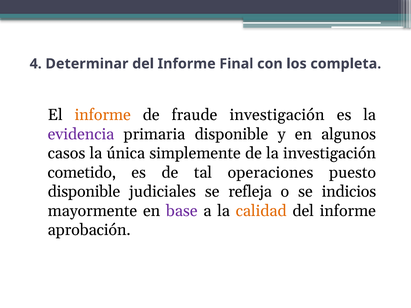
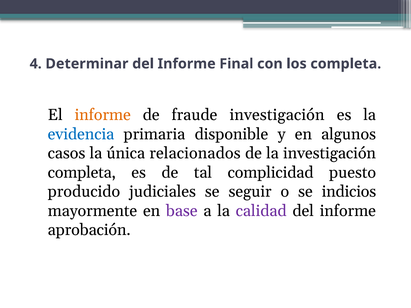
evidencia colour: purple -> blue (81, 134)
simplemente: simplemente -> relacionados (195, 153)
cometido: cometido -> completa (82, 173)
operaciones: operaciones -> complicidad (271, 173)
disponible: disponible -> producido (84, 192)
refleja: refleja -> seguir (250, 192)
calidad colour: orange -> purple (261, 211)
